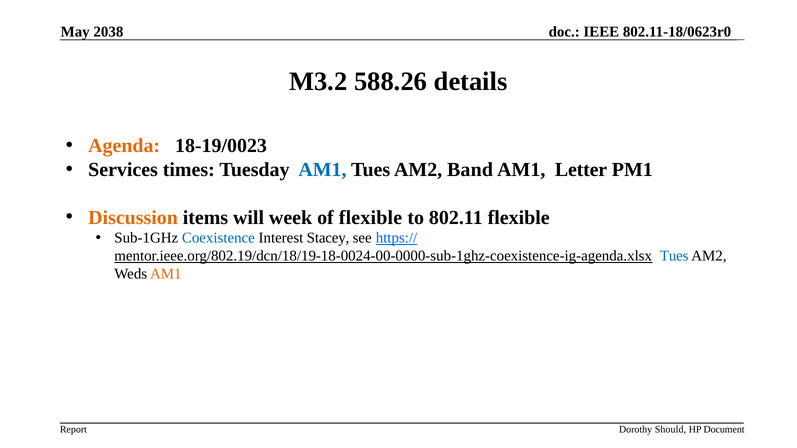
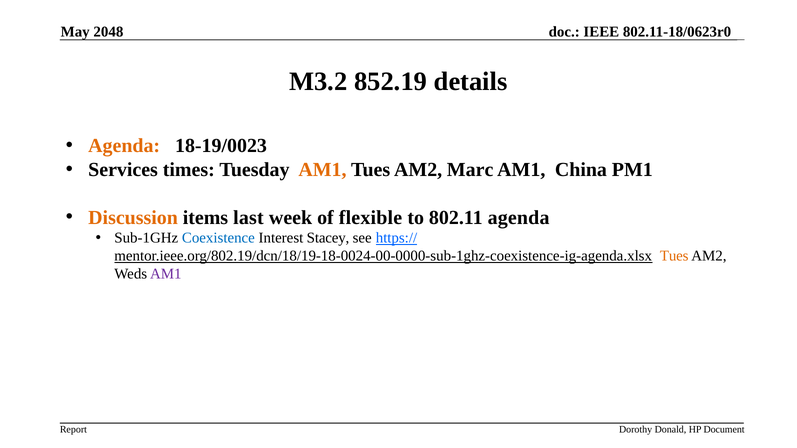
2038: 2038 -> 2048 (108, 32)
588.26: 588.26 -> 852.19 (391, 82)
AM1 colour: blue -> orange (322, 170)
Band: Band -> Marc (470, 170)
Letter: Letter -> China (581, 170)
will: will -> last (248, 218)
802.11 flexible: flexible -> agenda (519, 218)
Tues colour: blue -> orange (674, 256)
AM1 colour: orange -> purple (166, 274)
Should: Should -> Donald (670, 430)
